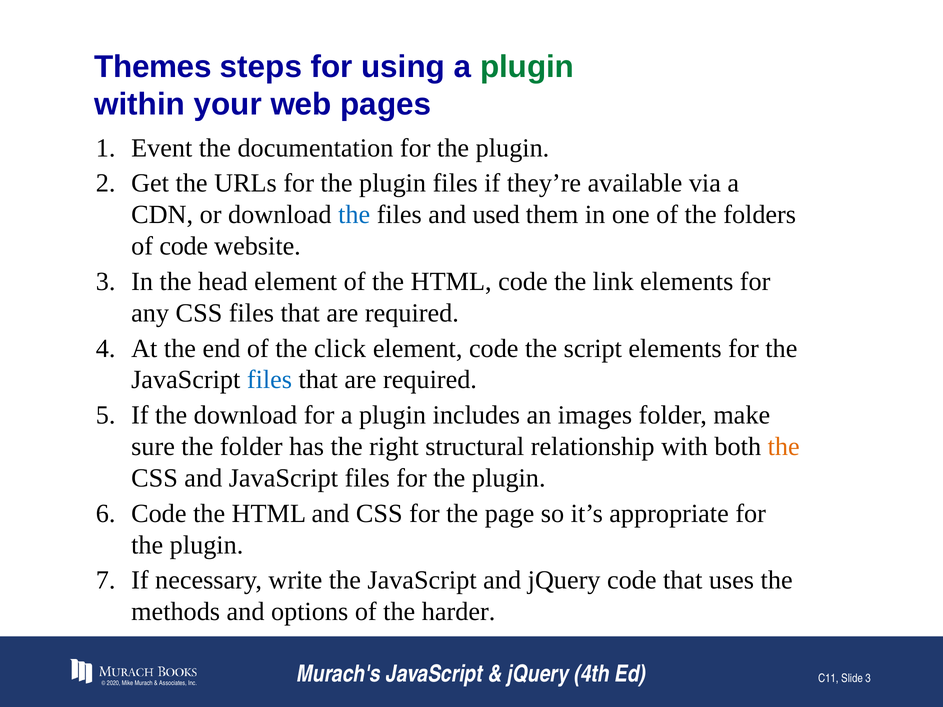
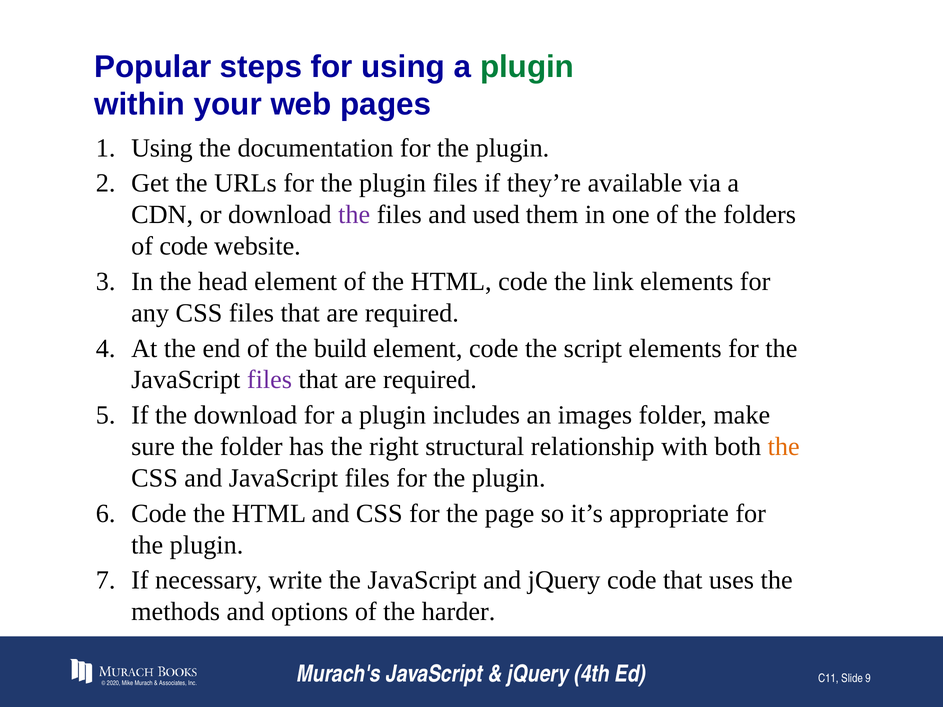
Themes: Themes -> Popular (153, 67)
Event: Event -> Using (162, 148)
the colour: blue -> purple (354, 215)
click: click -> build (340, 349)
files colour: blue -> purple (269, 380)
Slide 3: 3 -> 9 (868, 679)
